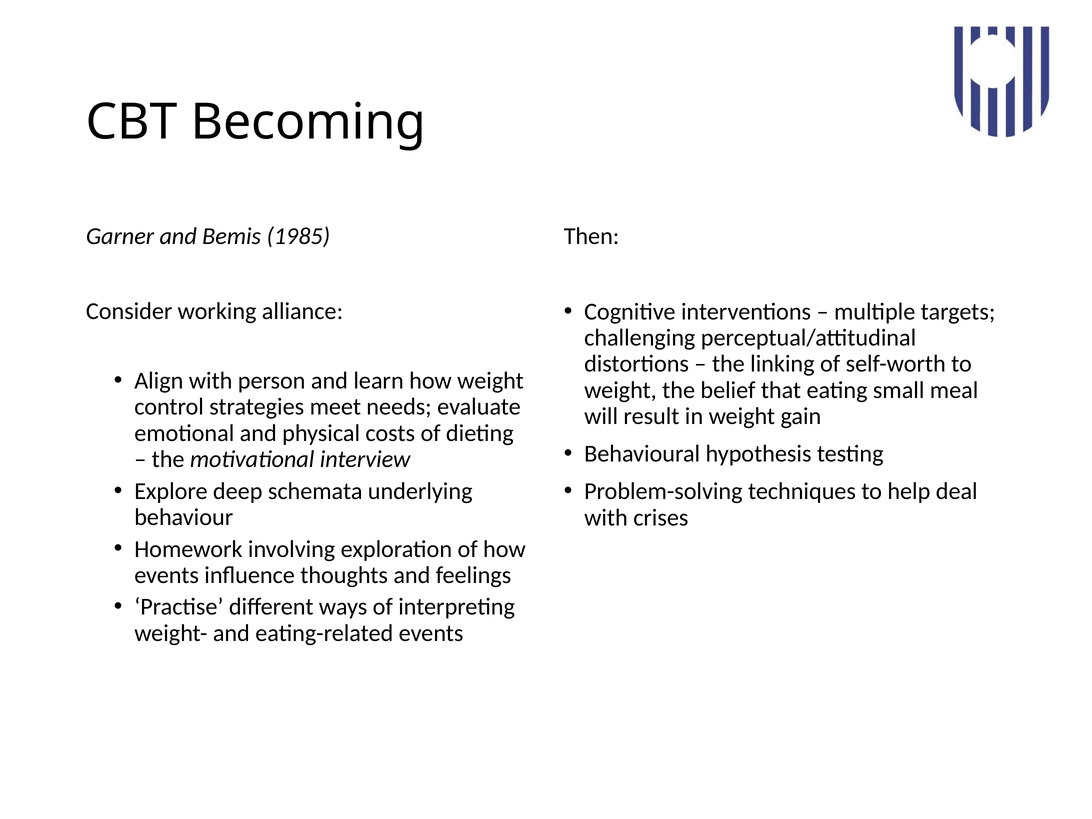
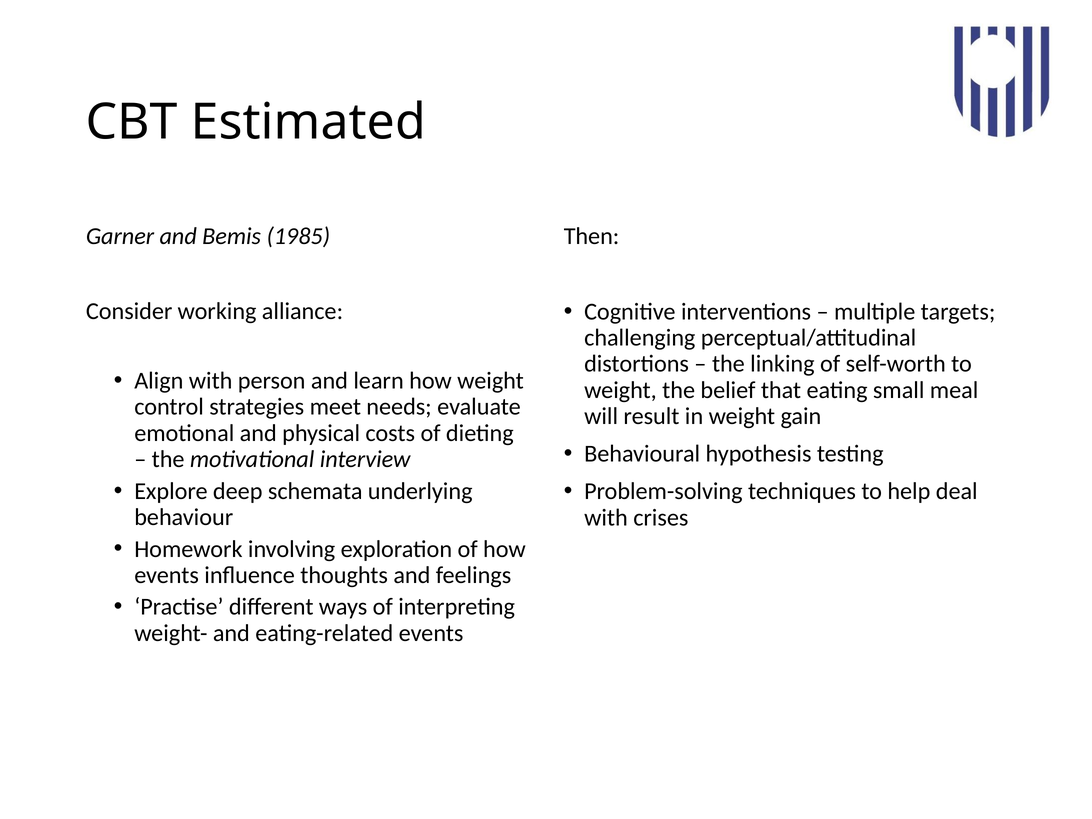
Becoming: Becoming -> Estimated (308, 122)
